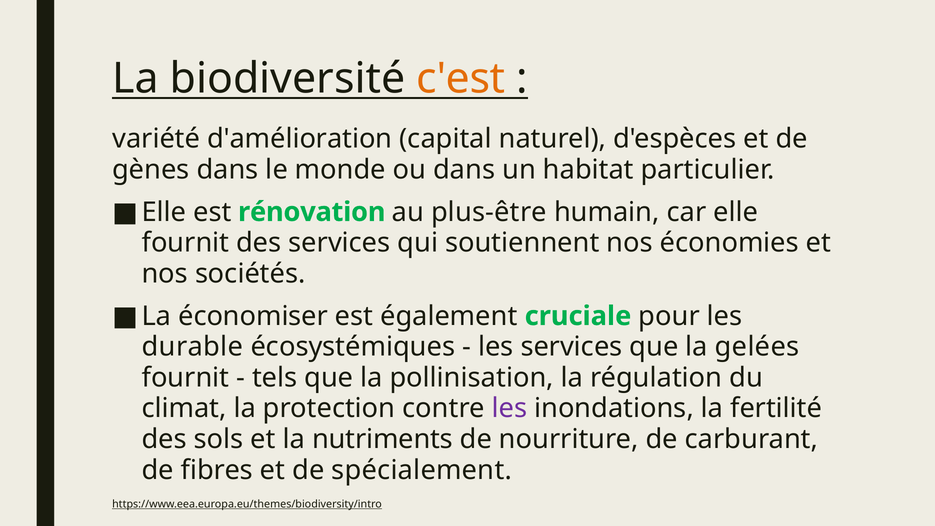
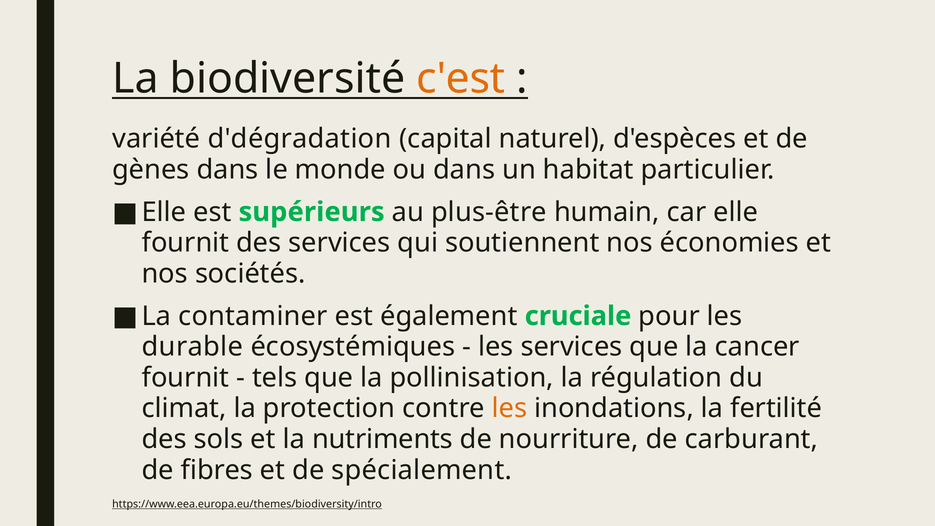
d'amélioration: d'amélioration -> d'dégradation (300, 139)
rénovation: rénovation -> supérieurs (312, 212)
économiser: économiser -> contaminer (253, 316)
gelées: gelées -> cancer (757, 347)
les colour: purple -> orange (509, 408)
